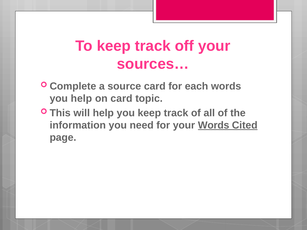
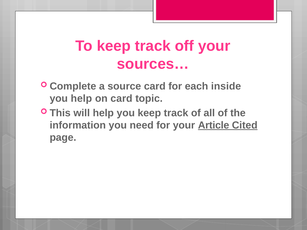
each words: words -> inside (226, 86)
your Words: Words -> Article (214, 125)
